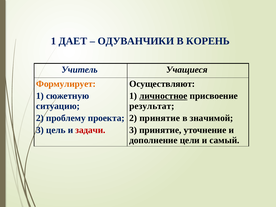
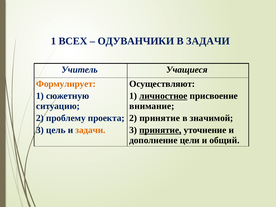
ДАЕТ: ДАЕТ -> ВСЕХ (73, 41)
В КОРЕНЬ: КОРЕНЬ -> ЗАДАЧИ (208, 41)
результат: результат -> внимание (152, 106)
задачи colour: red -> orange (90, 130)
принятие underline: none -> present (160, 130)
самый: самый -> общий (225, 140)
